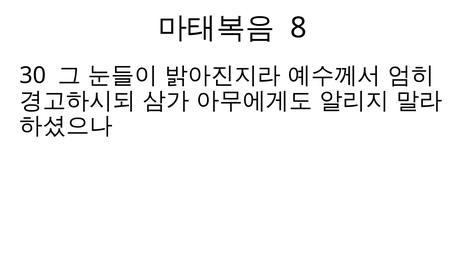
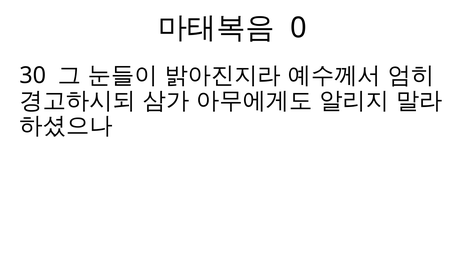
8: 8 -> 0 (298, 28)
